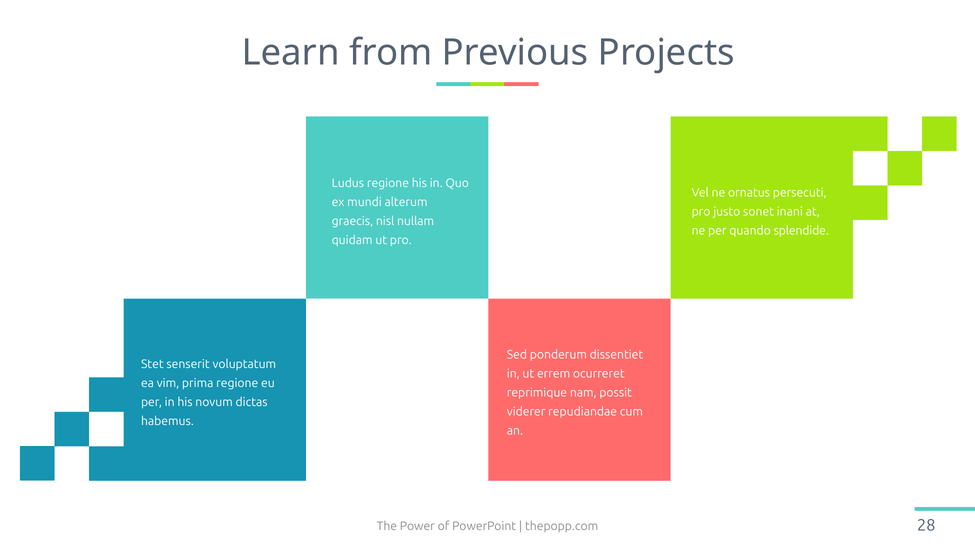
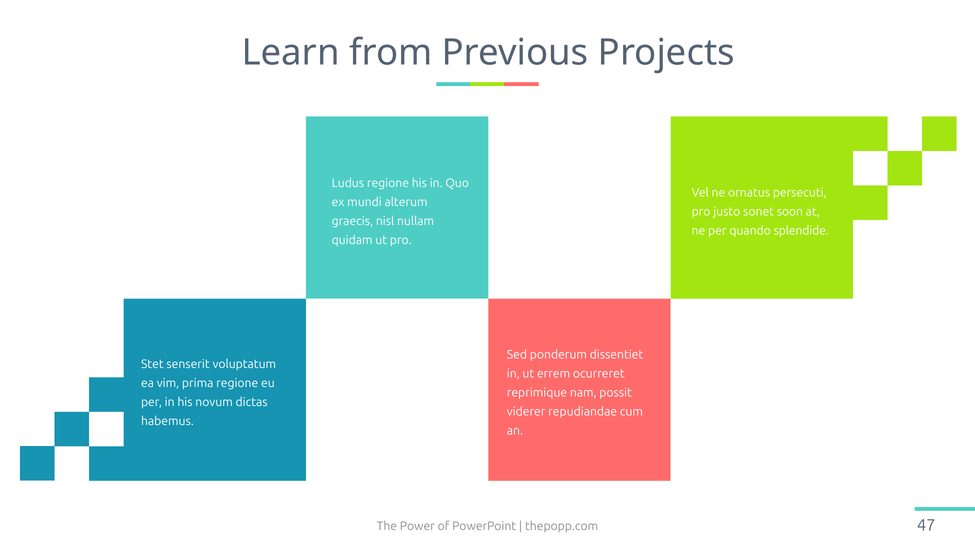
inani: inani -> soon (790, 212)
28: 28 -> 47 (926, 526)
